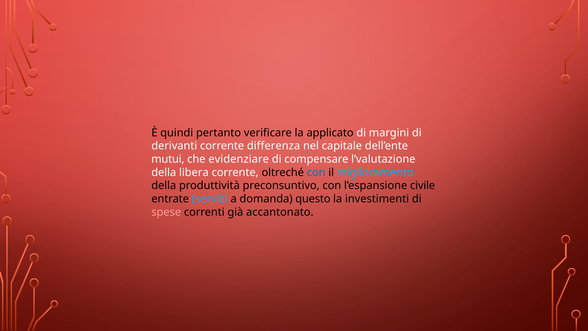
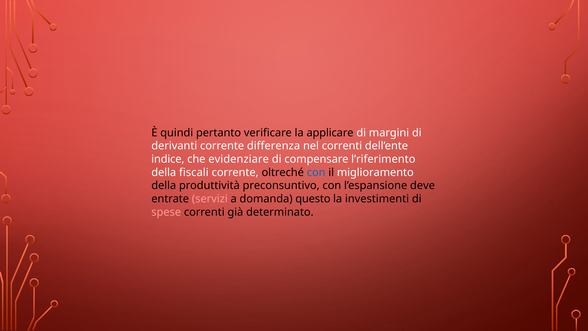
applicato: applicato -> applicare (330, 133)
nel capitale: capitale -> correnti (342, 146)
mutui: mutui -> indice (168, 159)
l’valutazione: l’valutazione -> l’riferimento (383, 159)
libera: libera -> fiscali (194, 172)
miglioramento colour: light blue -> white (375, 172)
civile: civile -> deve (423, 186)
servizi colour: light blue -> pink (210, 199)
accantonato: accantonato -> determinato (280, 212)
